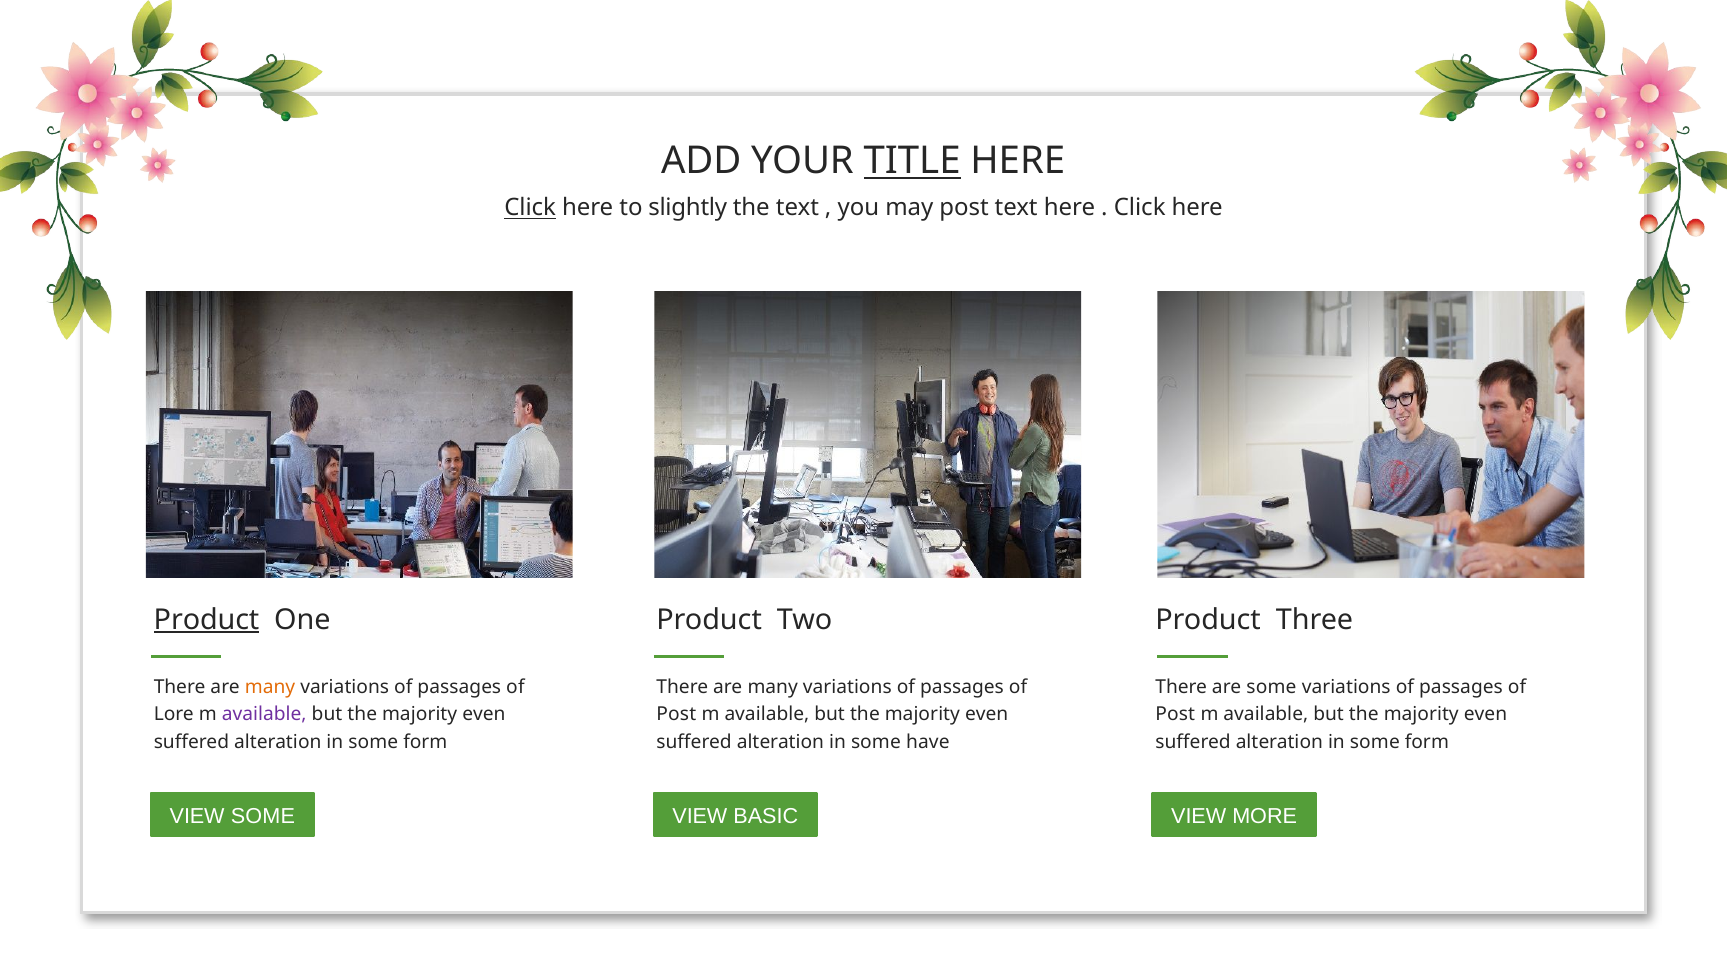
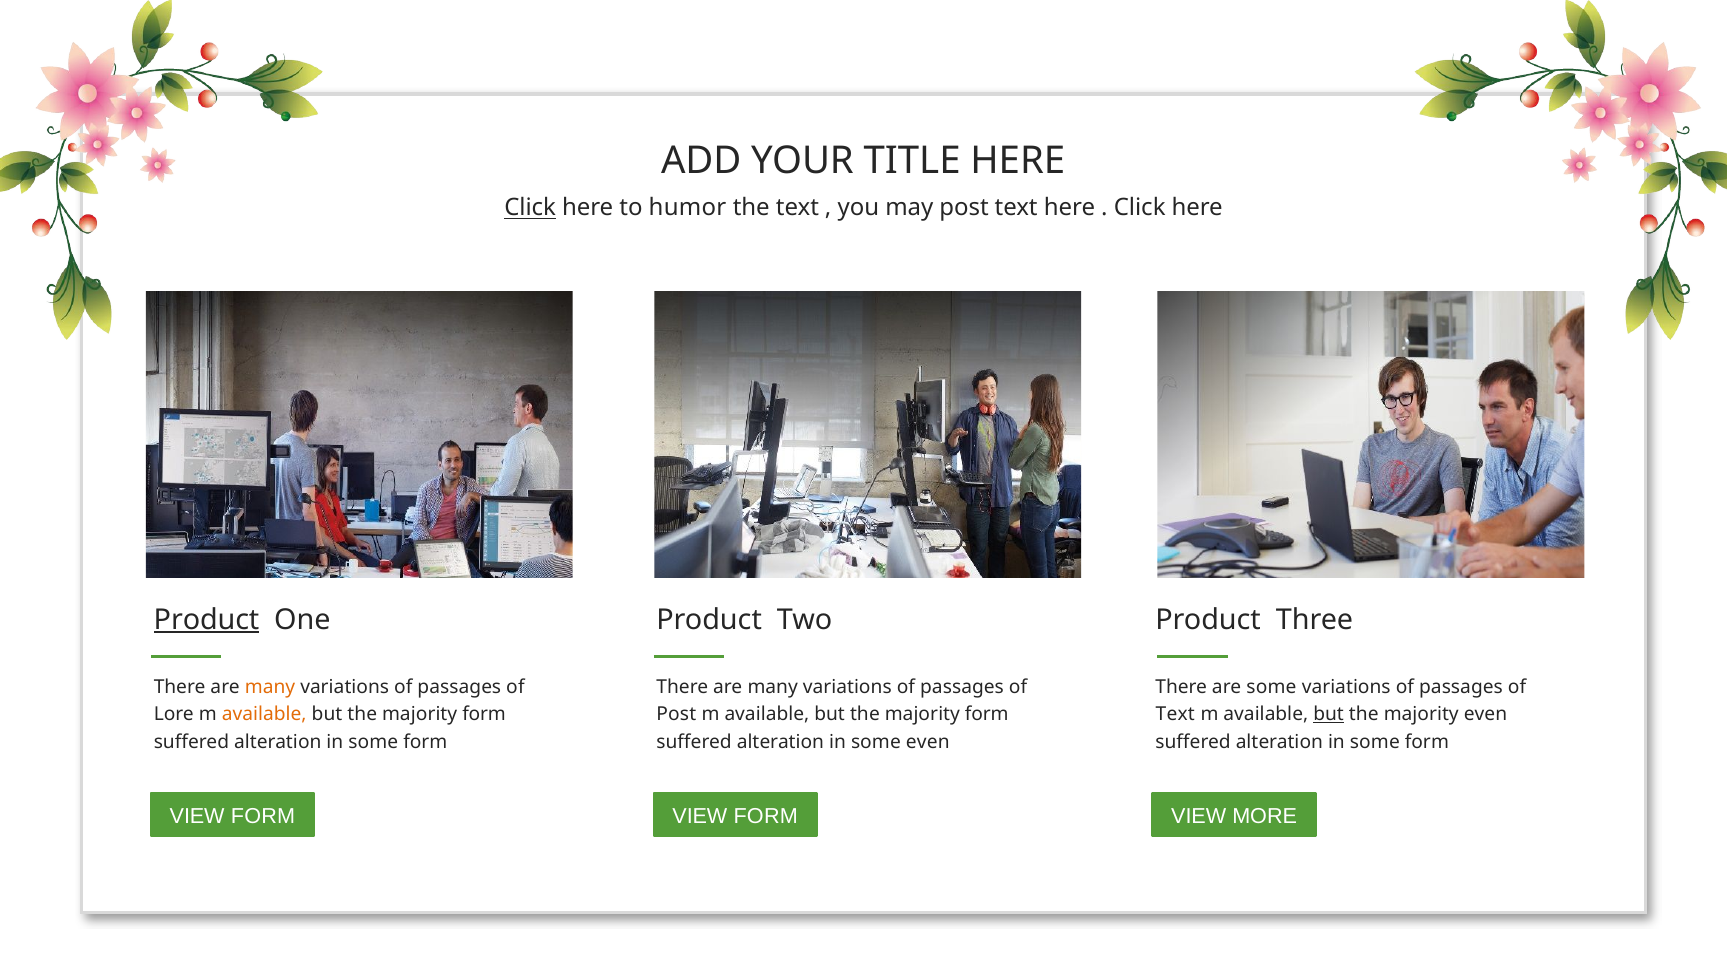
TITLE underline: present -> none (912, 161)
slightly: slightly -> humor (687, 208)
available colour: purple -> orange (264, 715)
even: even -> form (484, 715)
even: even -> form (987, 715)
Post: Post -> Text (1175, 715)
but underline: none -> present (1329, 715)
some have: have -> even (928, 742)
SOME: SOME -> FORM (263, 816)
BASIC: BASIC -> FORM (766, 816)
